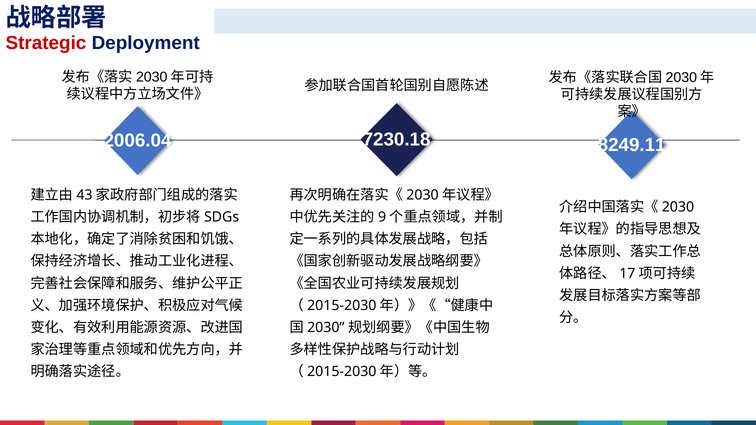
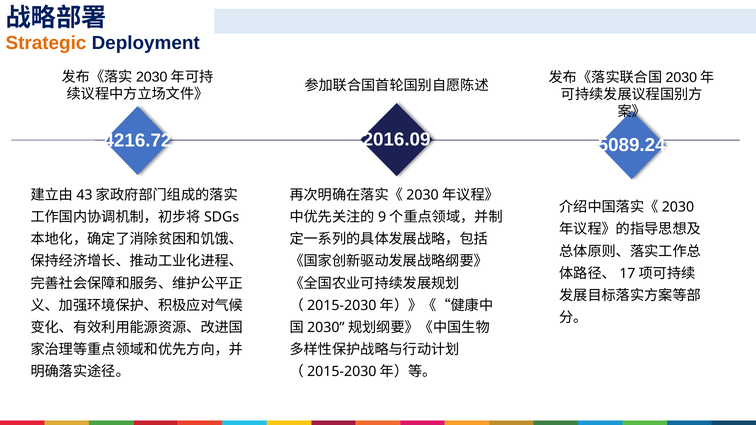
Strategic colour: red -> orange (46, 43)
7230.18: 7230.18 -> 2016.09 (397, 140)
2006.04: 2006.04 -> 4216.72 (137, 141)
8249.11: 8249.11 -> 5089.24 (632, 145)
